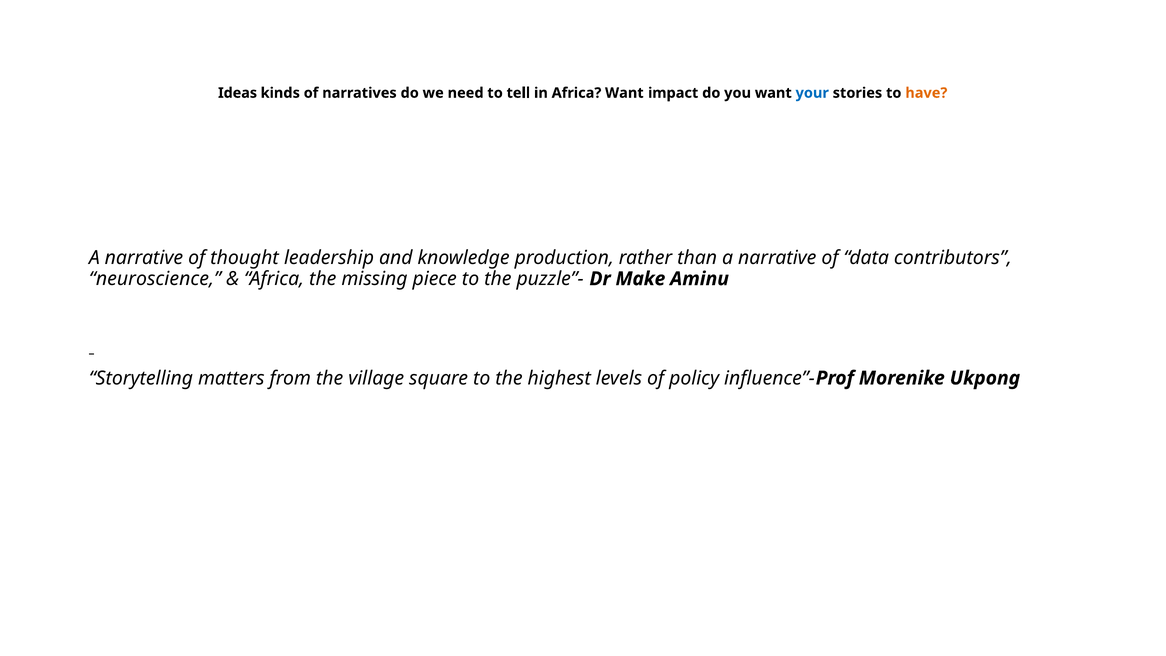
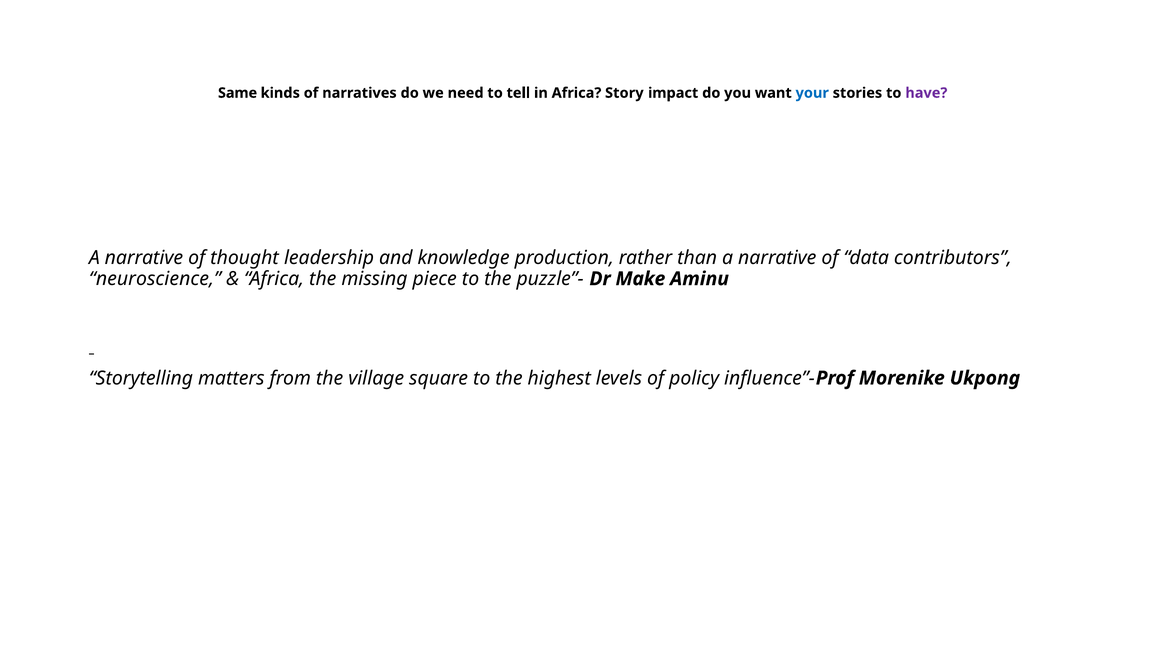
Ideas: Ideas -> Same (238, 93)
Africa Want: Want -> Story (624, 93)
have colour: orange -> purple (926, 93)
